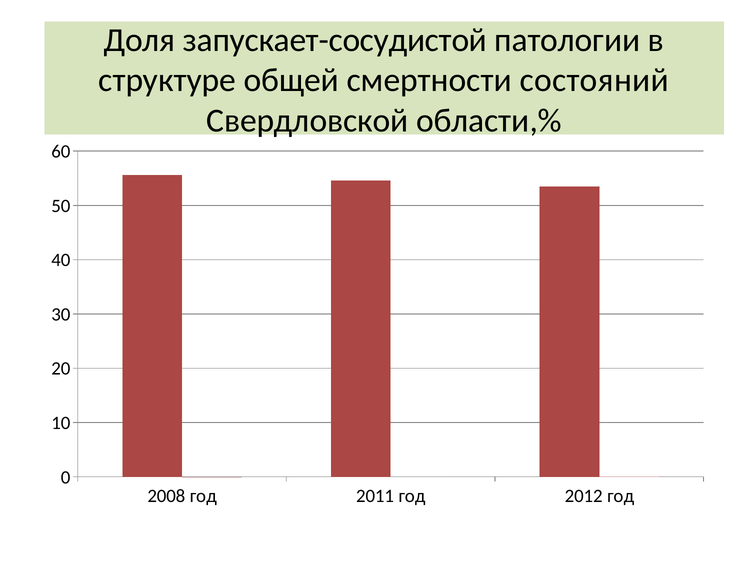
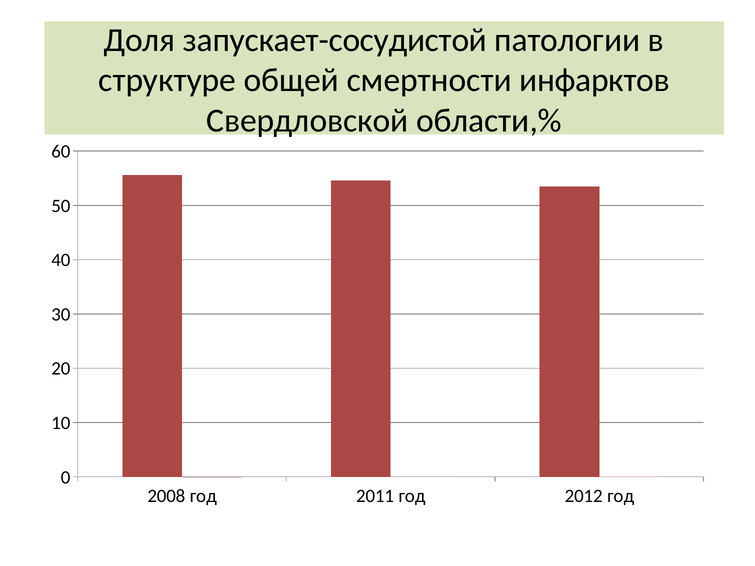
состояний: состояний -> инфарктов (595, 80)
